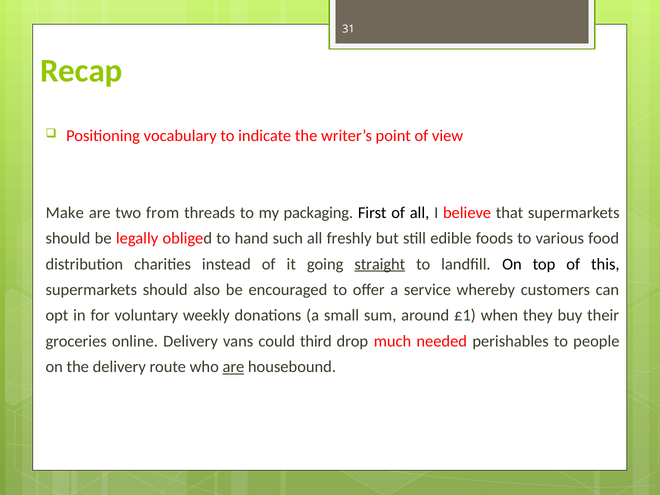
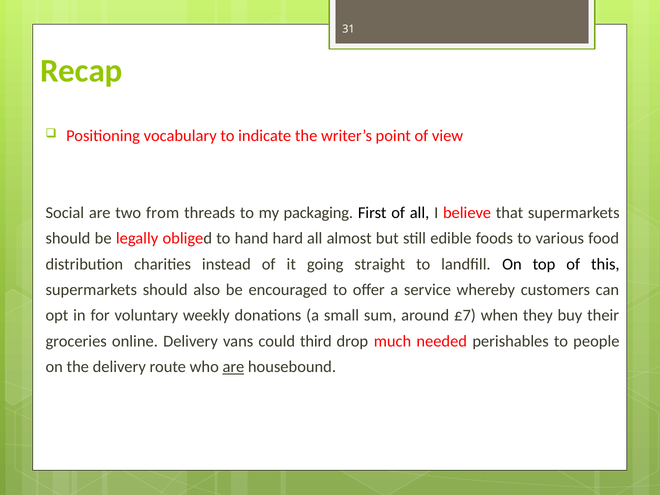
Make: Make -> Social (65, 213)
such: such -> hard (288, 238)
freshly: freshly -> almost (349, 238)
straight underline: present -> none (380, 264)
£1: £1 -> £7 (465, 315)
